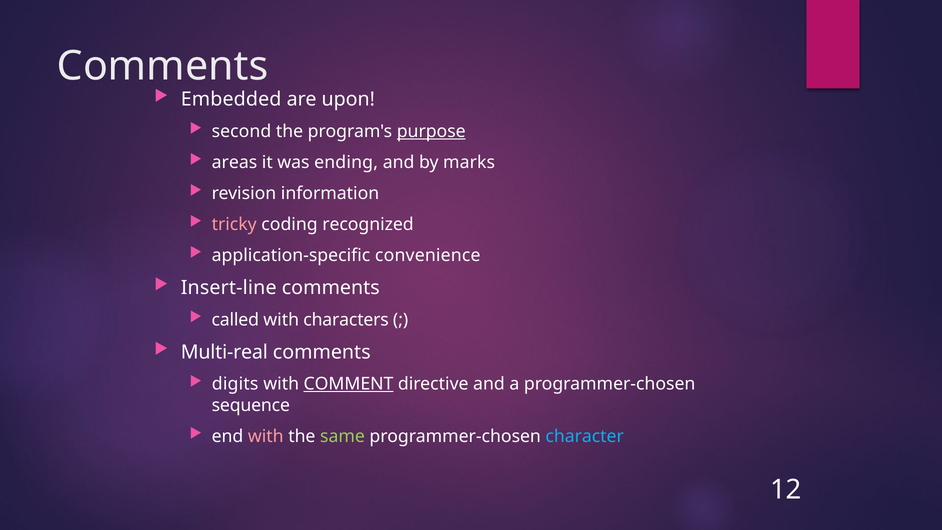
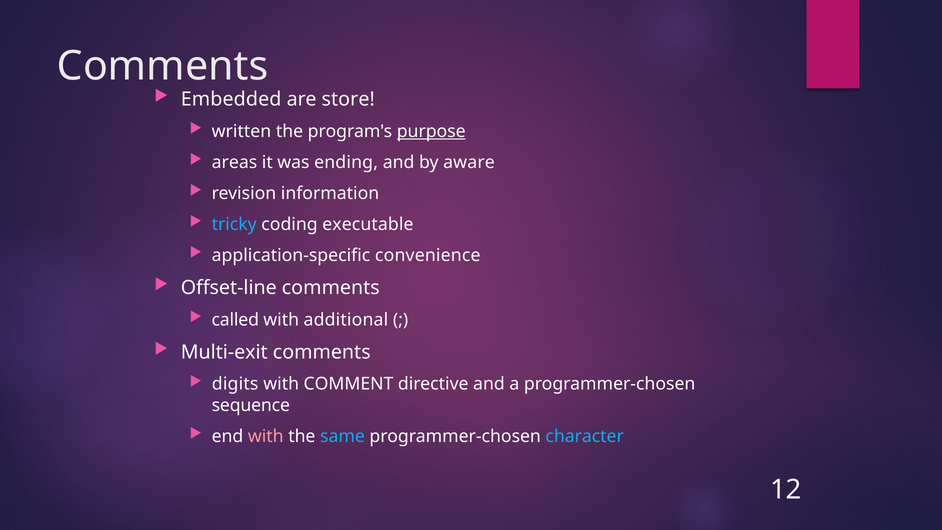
upon: upon -> store (348, 99)
second: second -> written (241, 131)
marks: marks -> aware (469, 162)
tricky colour: pink -> light blue (234, 224)
recognized: recognized -> executable (368, 224)
Insert-line: Insert-line -> Offset-line (229, 288)
characters: characters -> additional (346, 320)
Multi-real: Multi-real -> Multi-exit (224, 352)
COMMENT underline: present -> none (348, 384)
same colour: light green -> light blue (342, 436)
